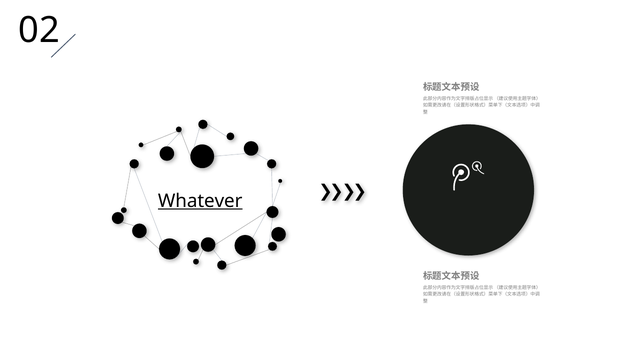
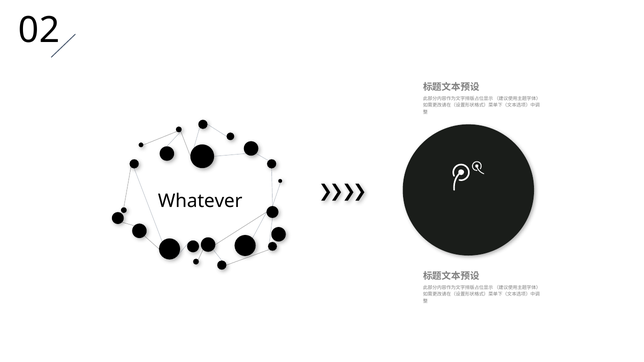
Whatever underline: present -> none (200, 201)
